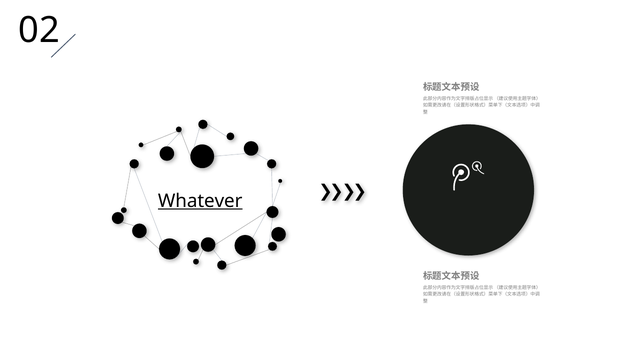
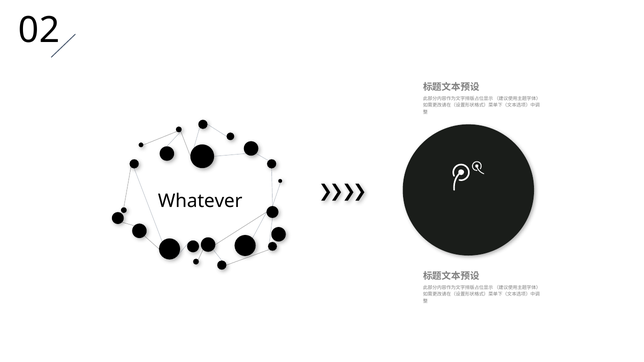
Whatever underline: present -> none (200, 201)
